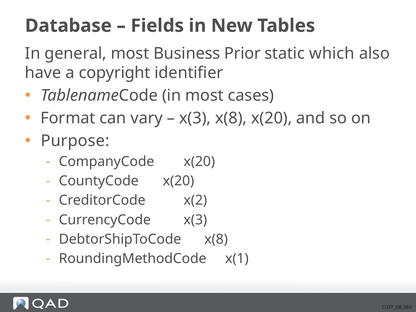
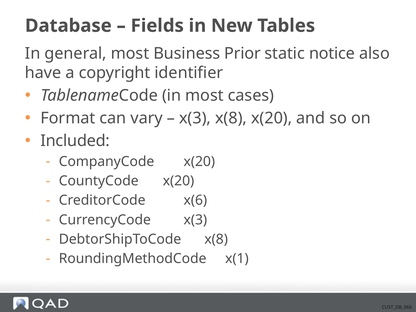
which: which -> notice (332, 53)
Purpose: Purpose -> Included (75, 141)
x(2: x(2 -> x(6 (195, 200)
